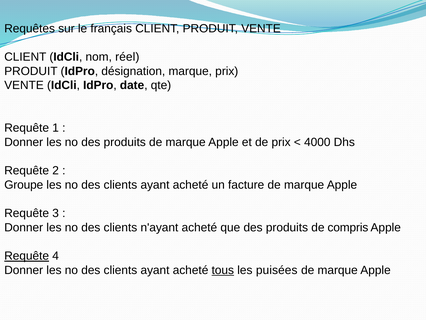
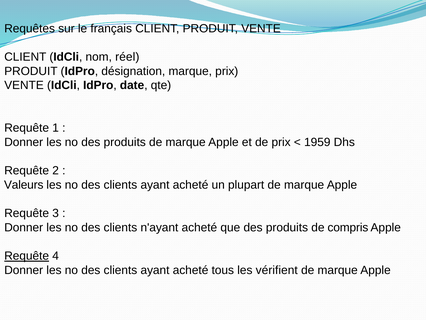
4000: 4000 -> 1959 (317, 142)
Groupe: Groupe -> Valeurs (24, 185)
facture: facture -> plupart (246, 185)
tous underline: present -> none (223, 270)
puisées: puisées -> vérifient (277, 270)
